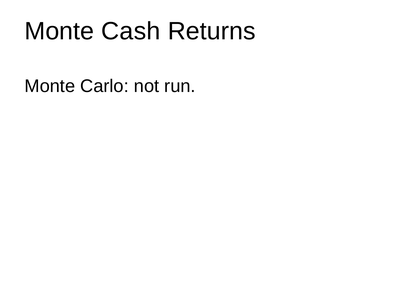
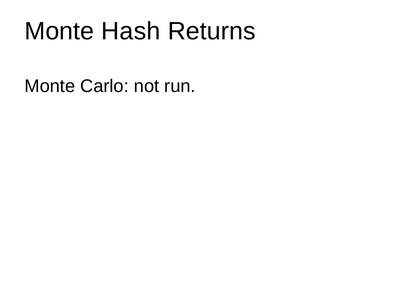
Cash: Cash -> Hash (131, 31)
